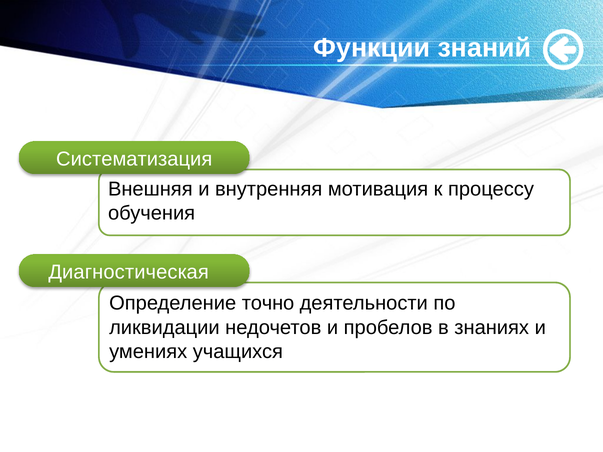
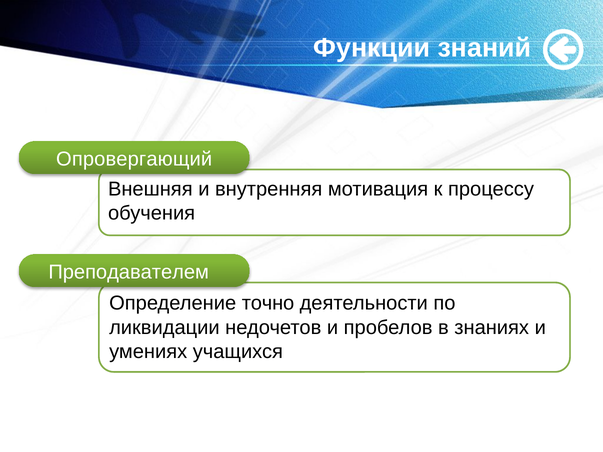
Систематизация: Систематизация -> Опровергающий (134, 159)
Диагностическая: Диагностическая -> Преподавателем (129, 272)
